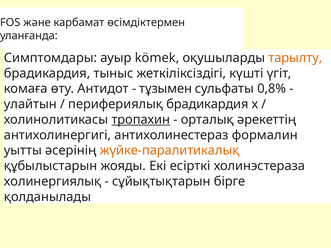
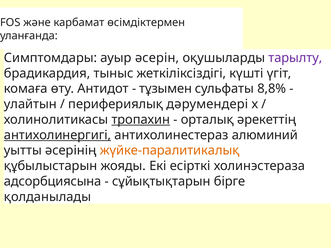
kömek: kömek -> әсерін (157, 58)
тарылту colour: orange -> purple (295, 58)
0,8%: 0,8% -> 8,8% (272, 89)
перифериялық брадикардия: брадикардия -> дәрумендері (207, 104)
антихолинергигі underline: none -> present (58, 135)
формалин: формалин -> алюминий (265, 135)
холинергиялық: холинергиялық -> адсорбциясына (53, 182)
